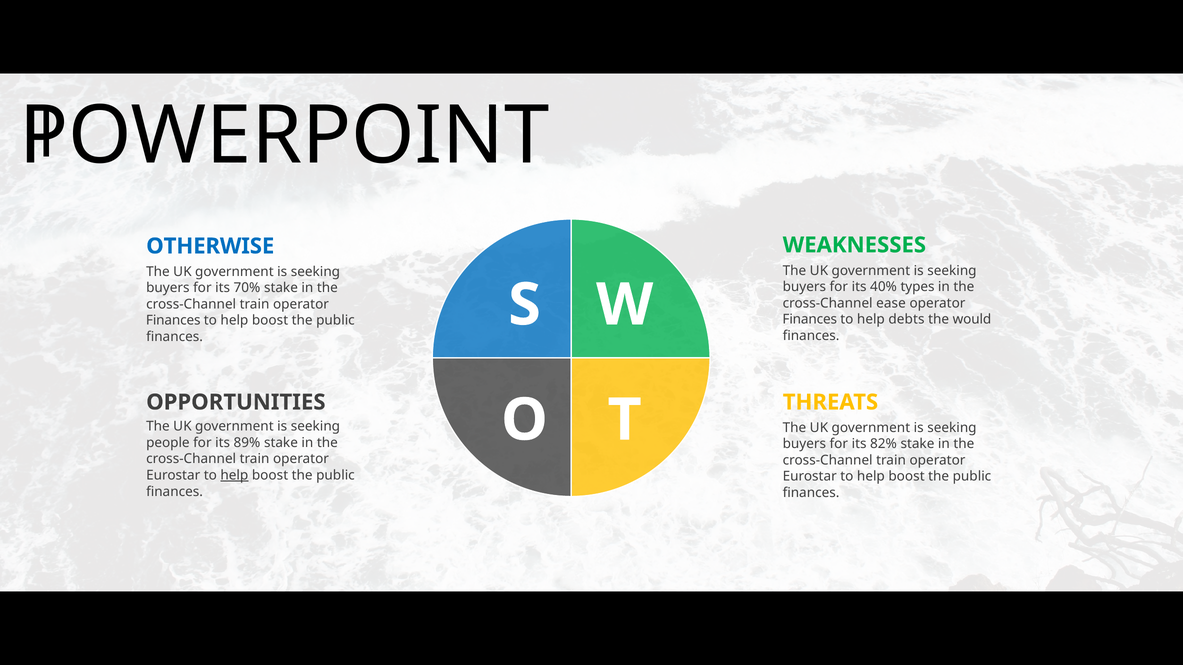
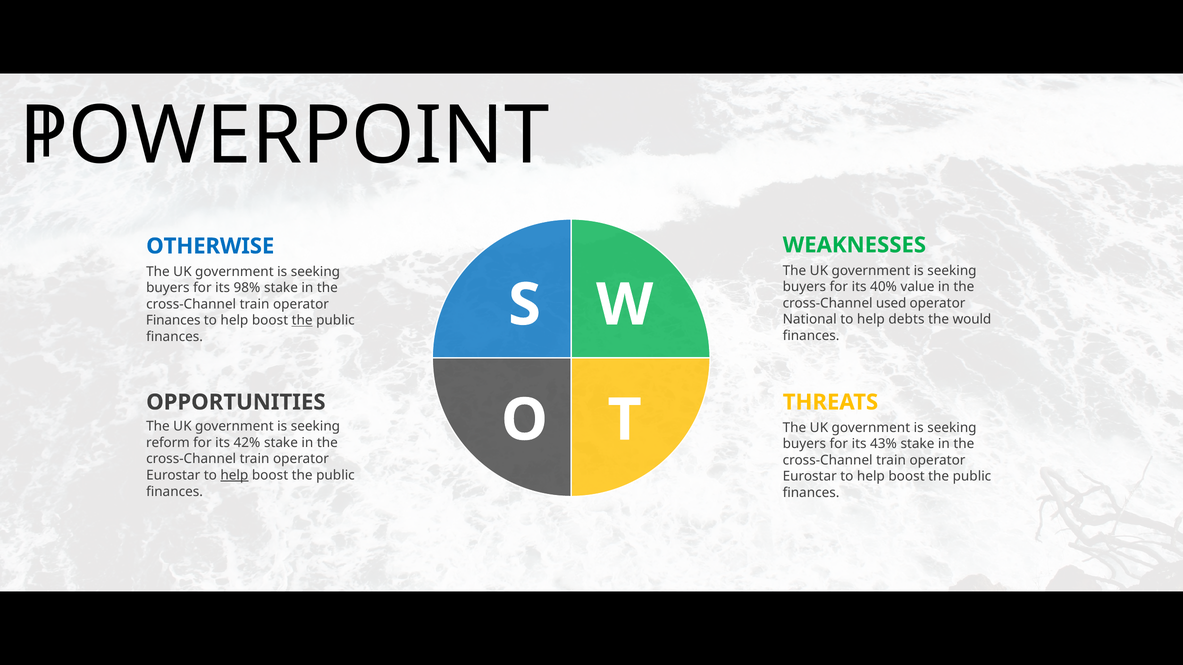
types: types -> value (918, 287)
70%: 70% -> 98% (247, 288)
ease: ease -> used (891, 303)
Finances: Finances -> National (810, 320)
the underline: none -> present (302, 321)
people: people -> reform (168, 443)
89%: 89% -> 42% (247, 443)
82%: 82% -> 43% (883, 444)
